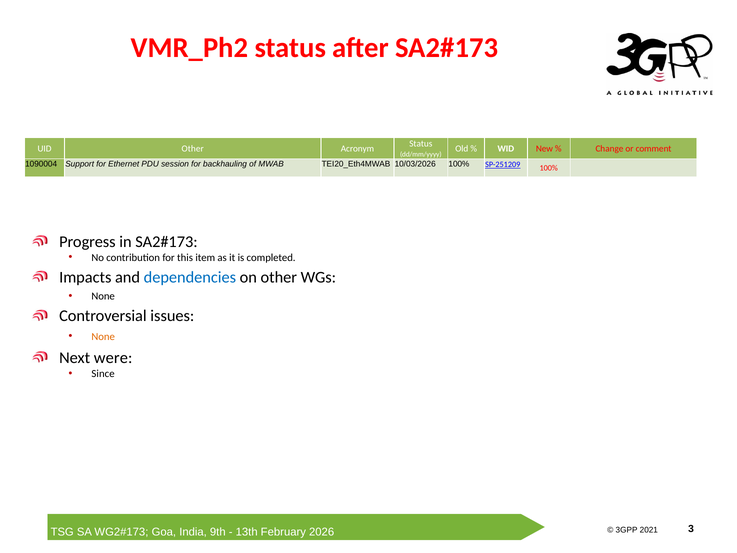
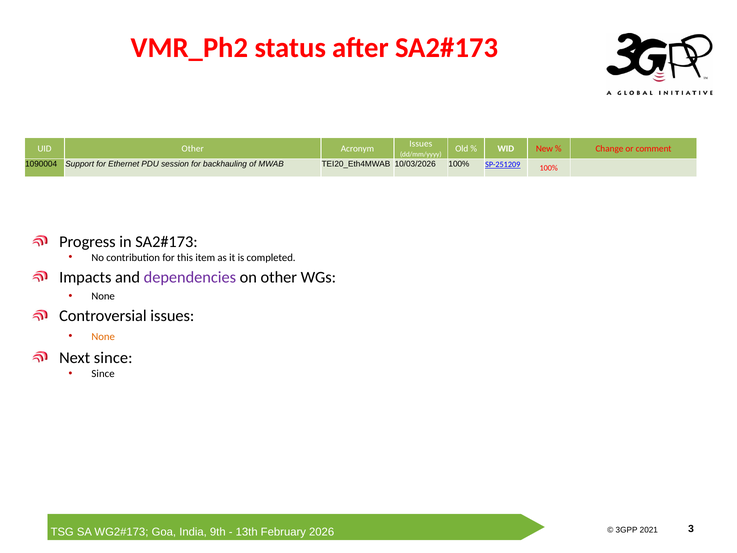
Status: Status -> Issues (421, 144)
dependencies colour: blue -> purple (190, 277)
Next were: were -> since (113, 358)
